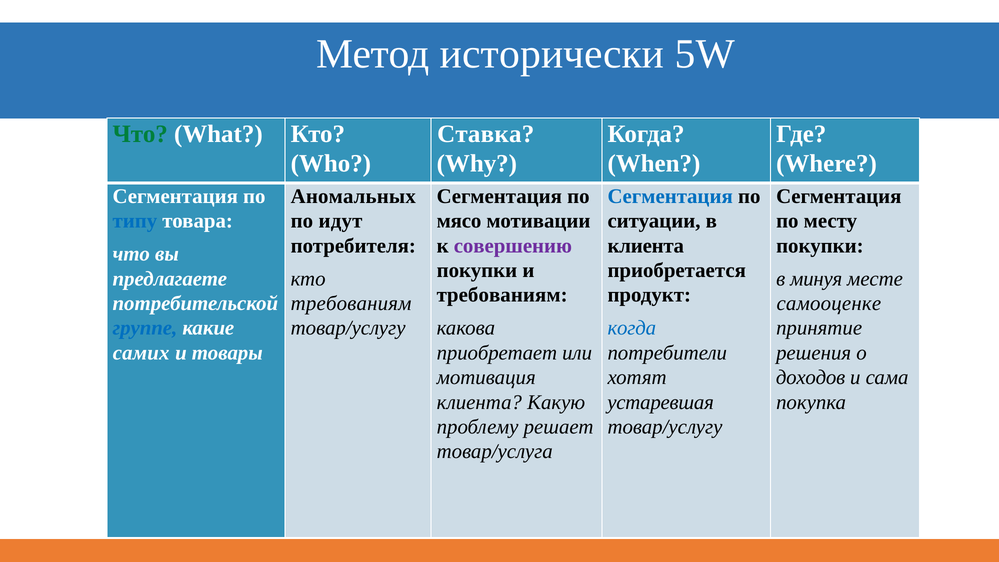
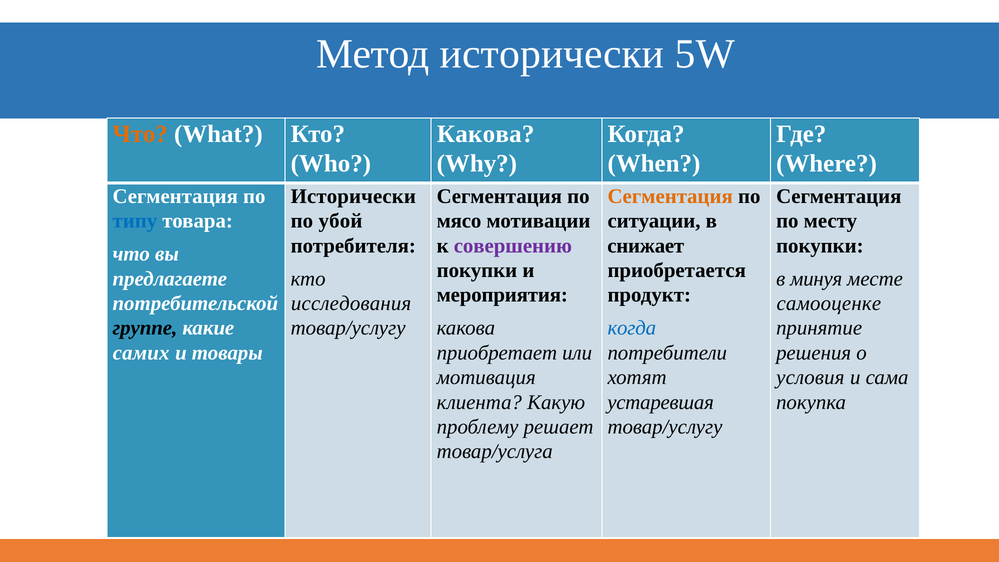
Что colour: green -> orange (140, 134)
Ставка: Ставка -> Какова (486, 134)
Аномальных: Аномальных -> Исторически (353, 196)
Сегментация colour: blue -> orange (670, 196)
идут: идут -> убой (340, 221)
клиента: клиента -> снижает (646, 246)
требованиям: требованиям -> мероприятия (502, 295)
требованиям: требованиям -> исследования (351, 303)
группе colour: blue -> black (145, 328)
доходов: доходов -> условия (810, 377)
